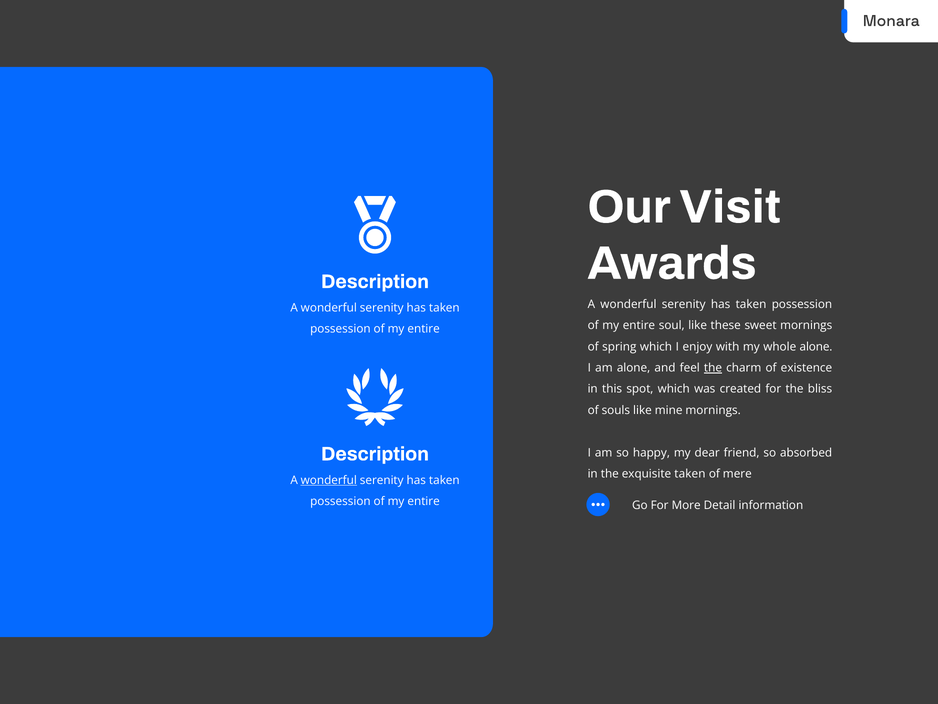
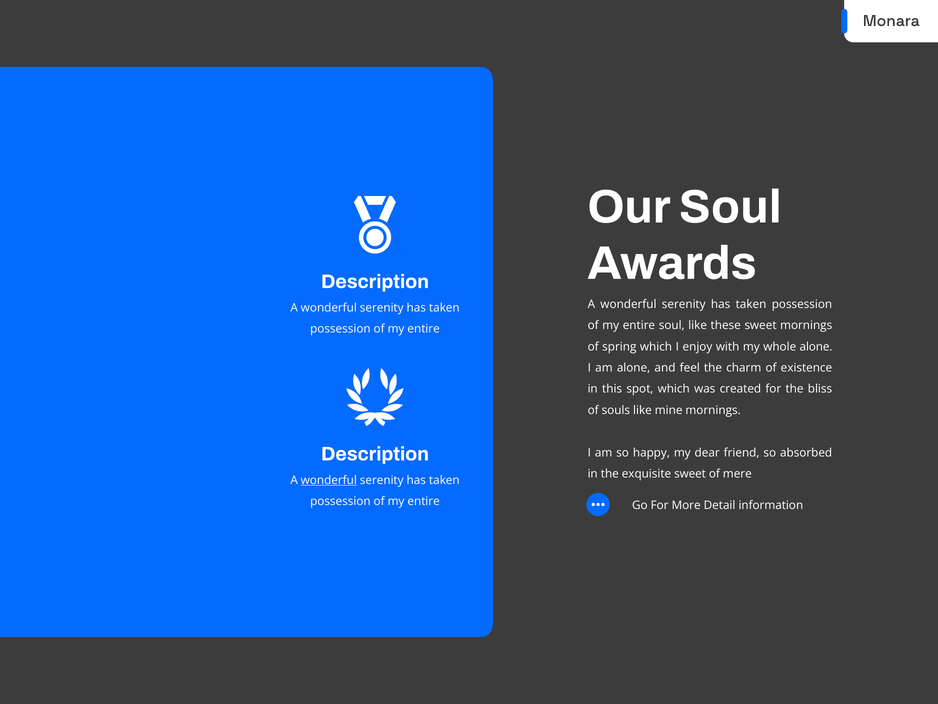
Our Visit: Visit -> Soul (730, 207)
the underline: present -> none (713, 368)
exquisite taken: taken -> sweet (690, 473)
